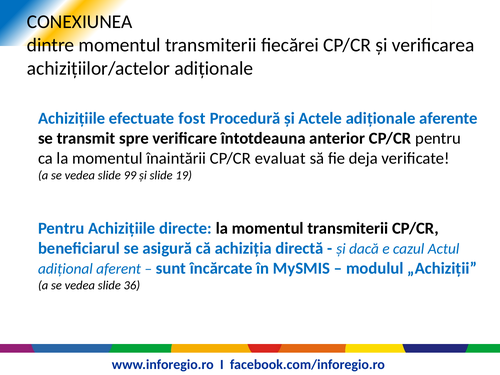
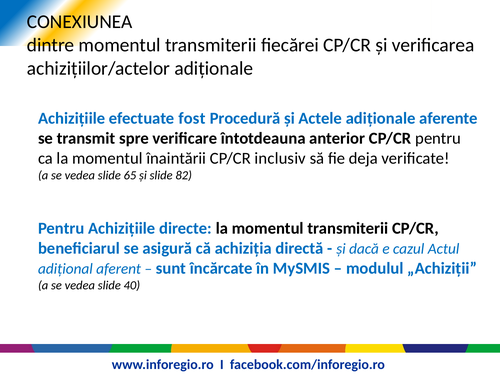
evaluat: evaluat -> inclusiv (280, 158)
99: 99 -> 65 (130, 175)
19: 19 -> 82 (184, 175)
36: 36 -> 40 (132, 285)
